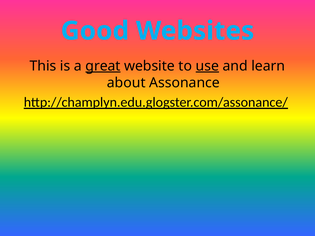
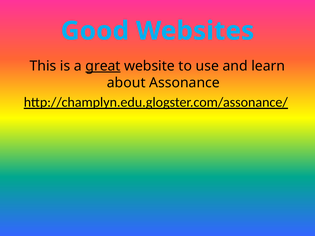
use underline: present -> none (207, 66)
